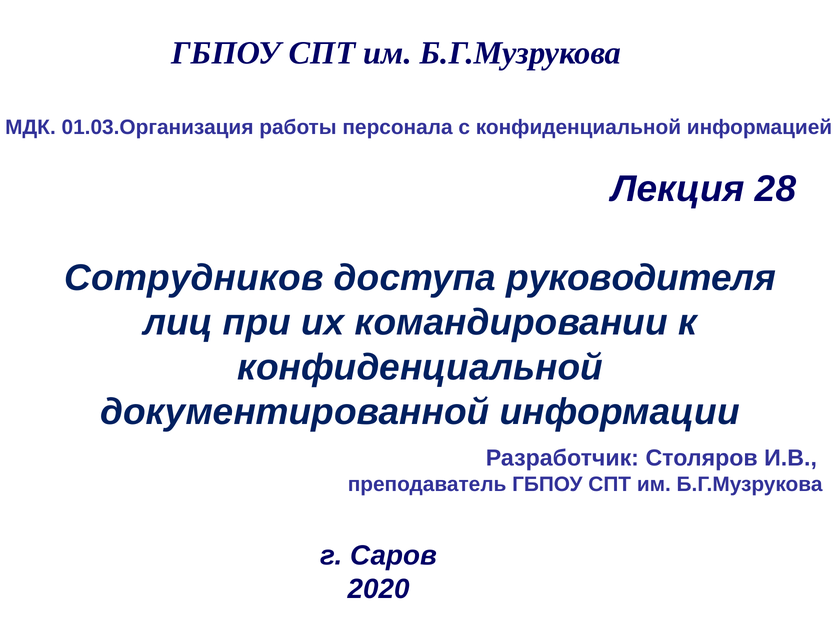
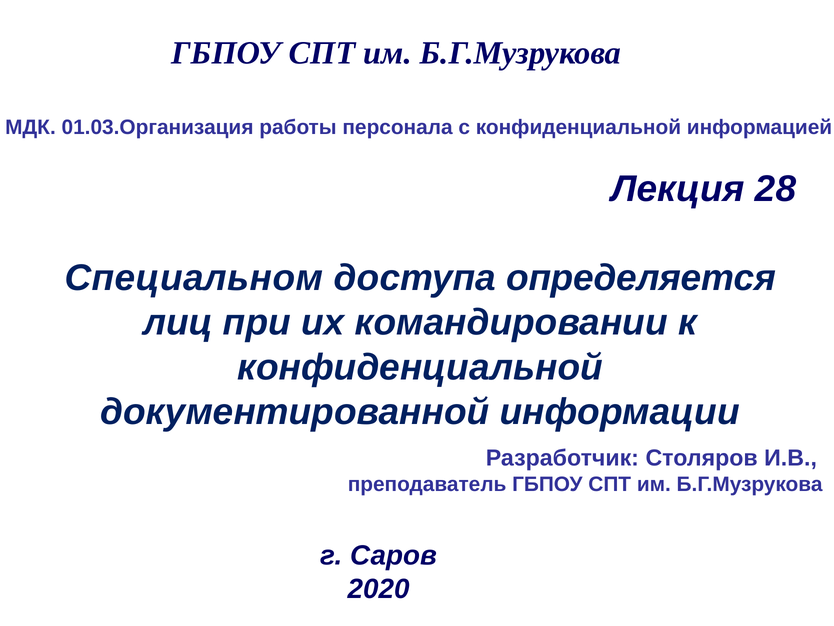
Сотрудников: Сотрудников -> Специальном (194, 278)
руководителя: руководителя -> определяется (641, 278)
